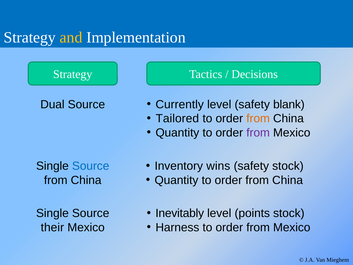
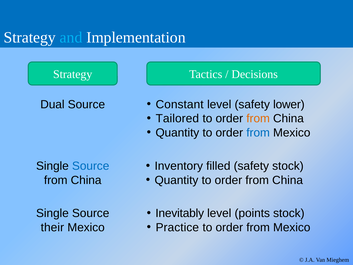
and colour: yellow -> light blue (71, 37)
Currently: Currently -> Constant (180, 104)
blank: blank -> lower (289, 104)
from colour: purple -> blue (258, 133)
wins: wins -> filled (218, 166)
Harness: Harness -> Practice (177, 227)
